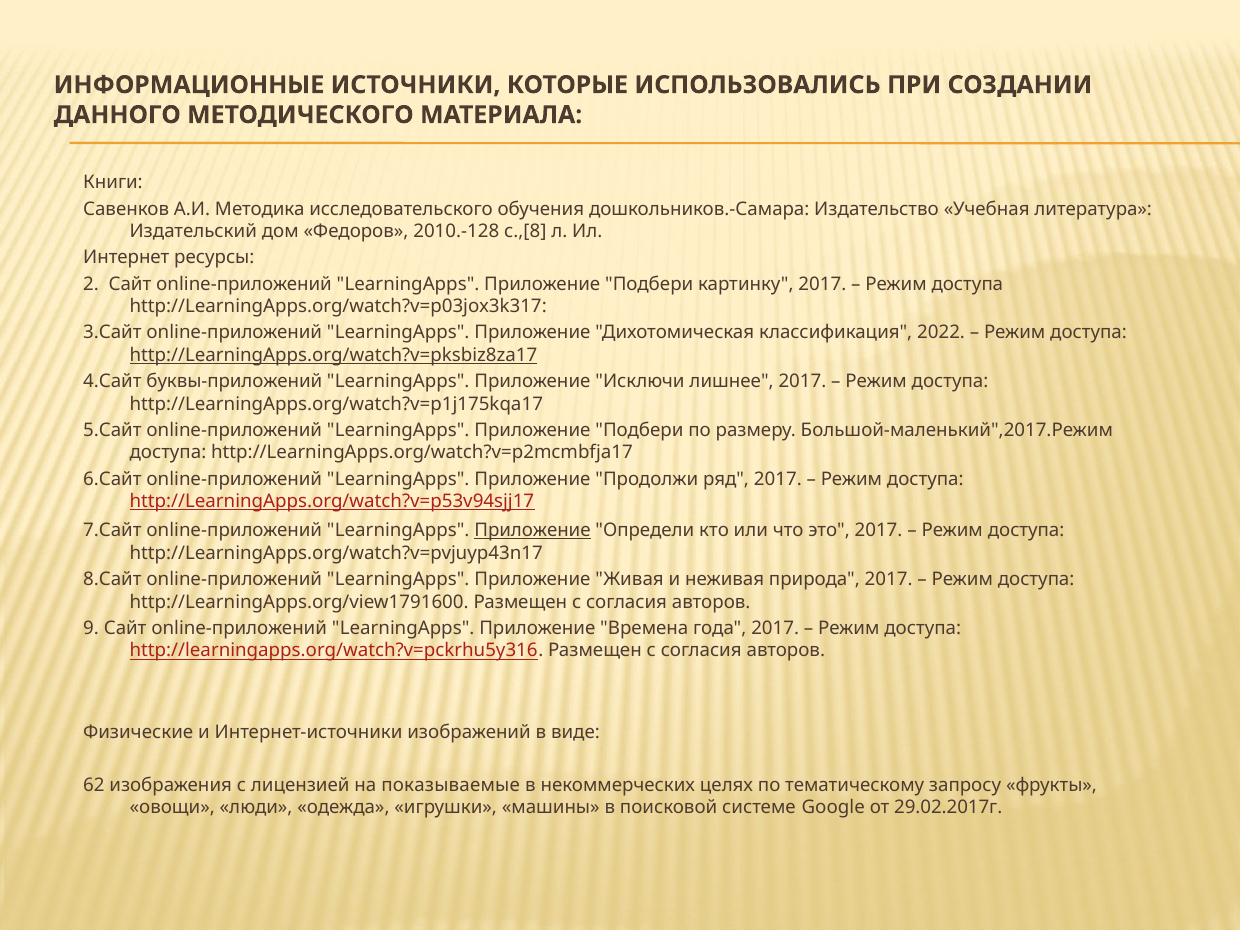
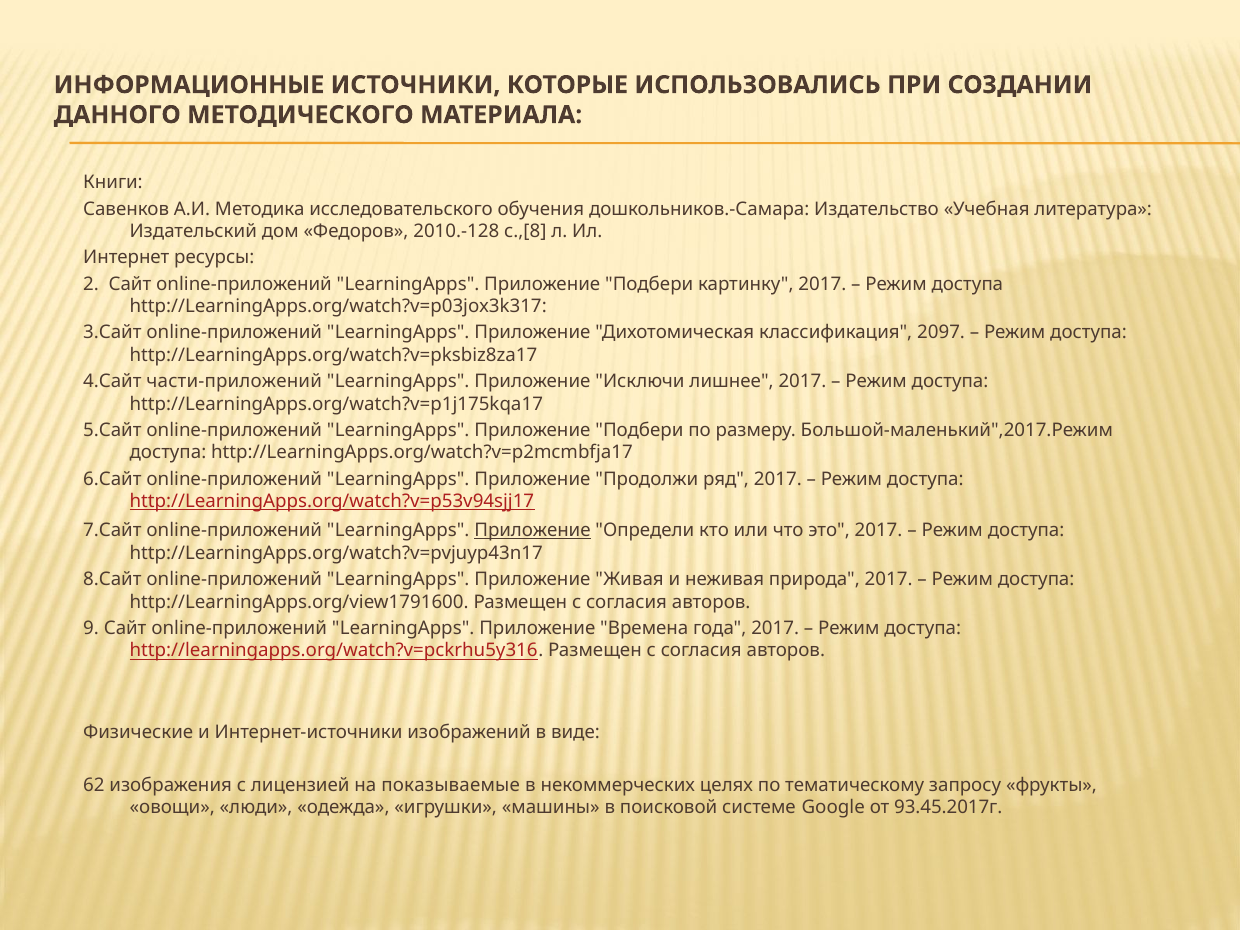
2022: 2022 -> 2097 (941, 333)
http://LearningApps.org/watch?v=pksbiz8za17 underline: present -> none (334, 355)
буквы-приложений: буквы-приложений -> части-приложений (234, 381)
29.02.2017г: 29.02.2017г -> 93.45.2017г (948, 807)
